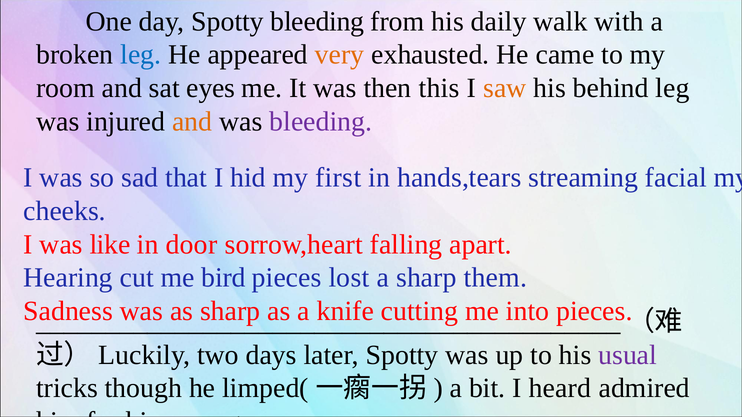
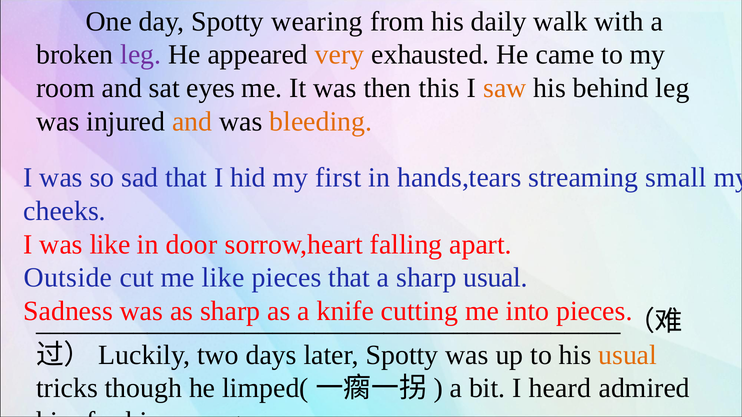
Spotty bleeding: bleeding -> wearing (317, 21)
leg colour: blue -> purple (141, 55)
bleeding colour: purple -> orange (321, 122)
facial: facial -> small (676, 178)
Hearing: Hearing -> Outside (68, 278)
me bird: bird -> like (223, 278)
pieces lost: lost -> that (349, 278)
sharp them: them -> usual (496, 278)
usual colour: purple -> orange (628, 355)
